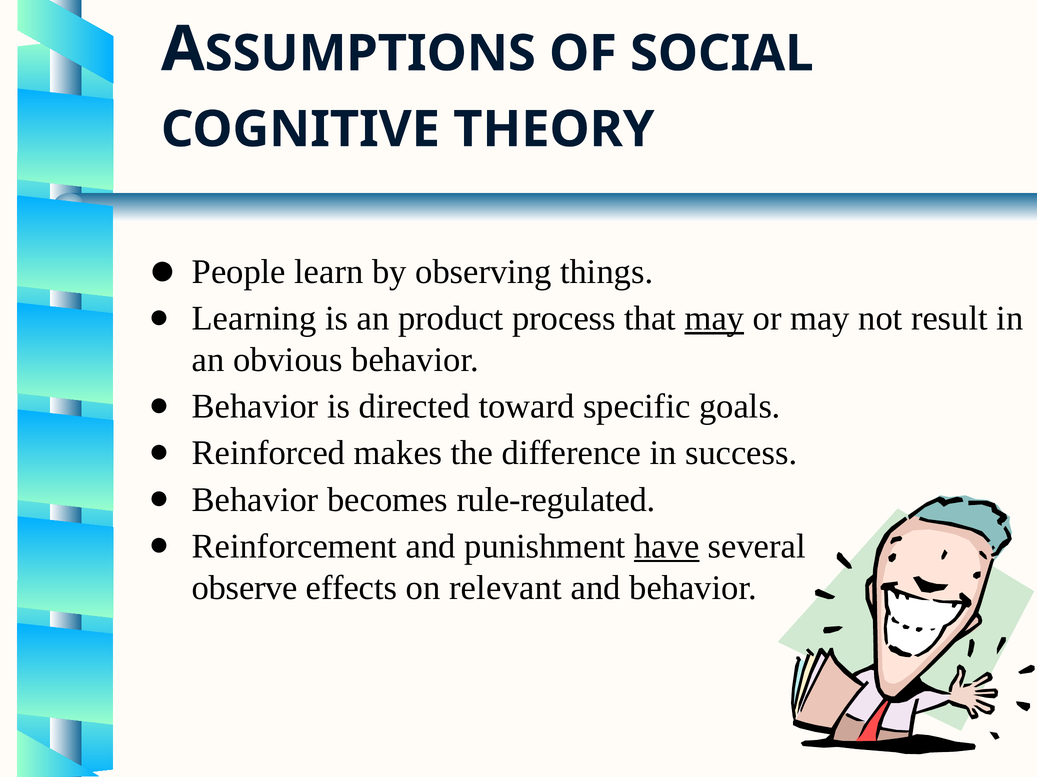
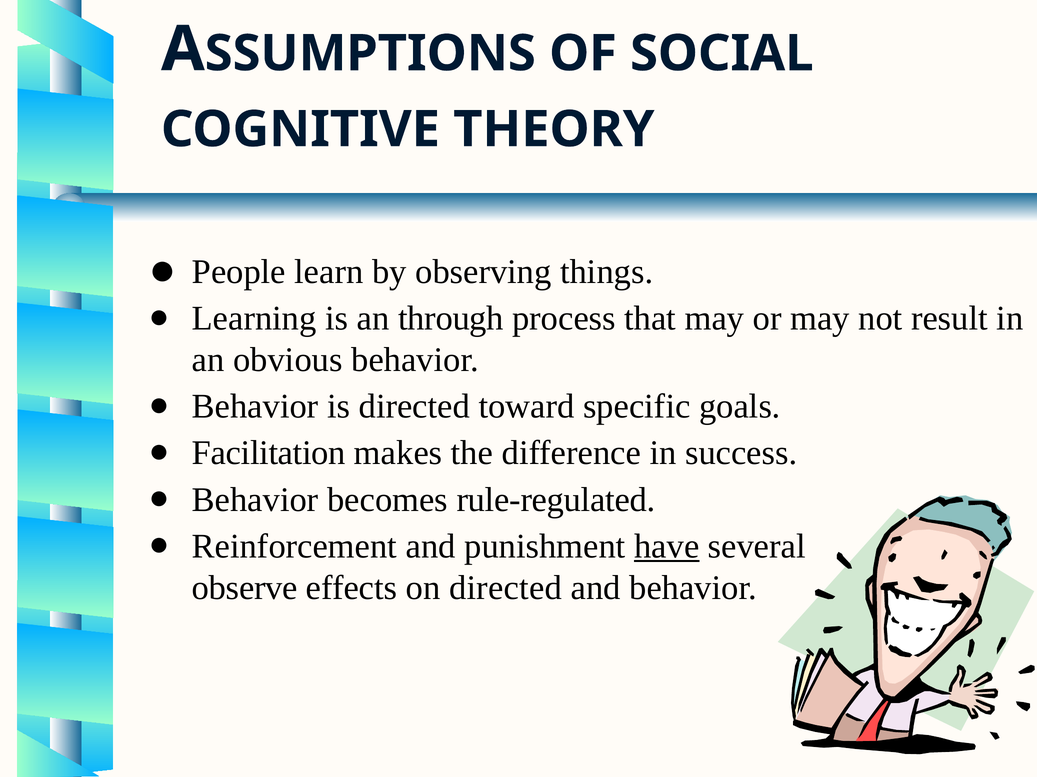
product: product -> through (451, 319)
may underline: present -> none (714, 319)
Reinforced: Reinforced -> Facilitation (269, 454)
on relevant: relevant -> directed (506, 588)
